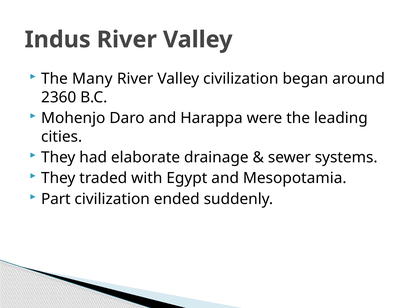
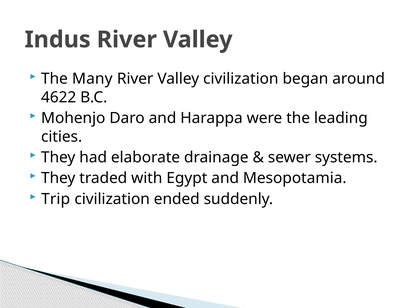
2360: 2360 -> 4622 (59, 97)
Part: Part -> Trip (56, 199)
